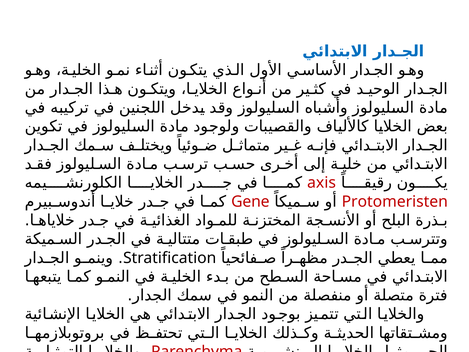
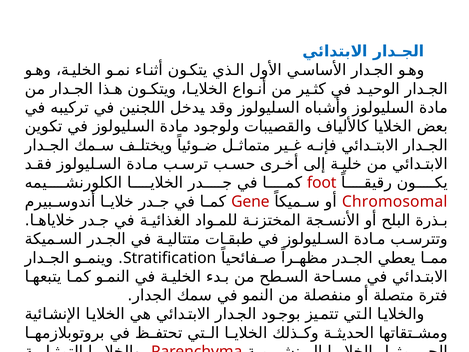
axis: axis -> foot (322, 183)
Protomeristen: Protomeristen -> Chromosomal (395, 201)
